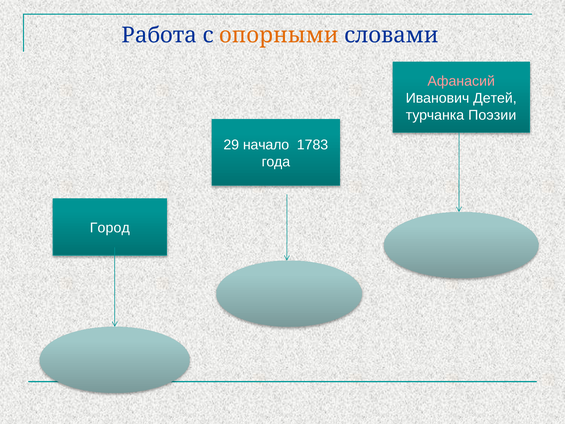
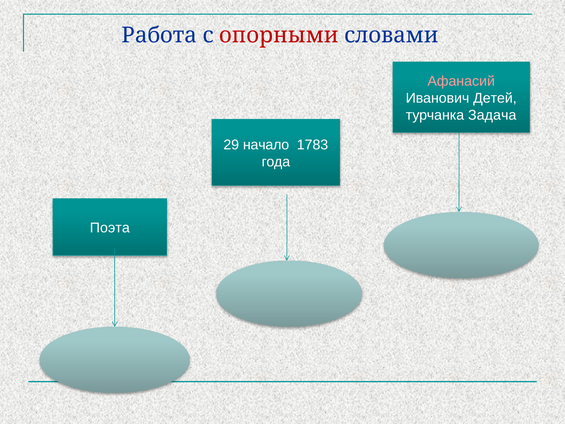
опорными colour: orange -> red (279, 35)
Поэзии: Поэзии -> Задача (492, 115)
Город: Город -> Поэта (110, 228)
